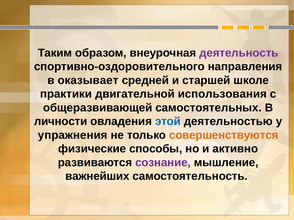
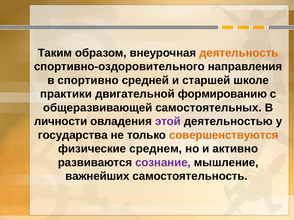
деятельность colour: purple -> orange (239, 53)
оказывает: оказывает -> спортивно (88, 80)
использования: использования -> формированию (222, 94)
этой colour: blue -> purple (168, 122)
упражнения: упражнения -> государства (73, 135)
способы: способы -> среднем (156, 149)
